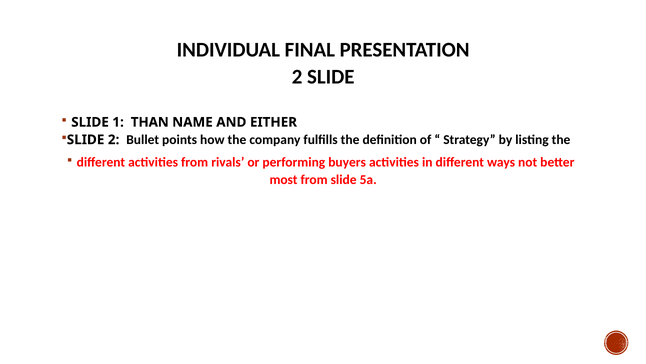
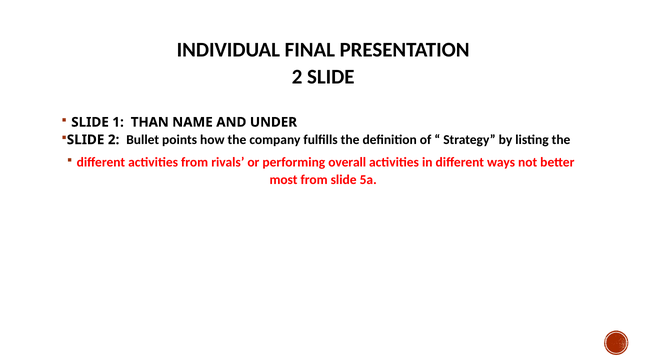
EITHER: EITHER -> UNDER (273, 122)
buyers: buyers -> overall (347, 162)
